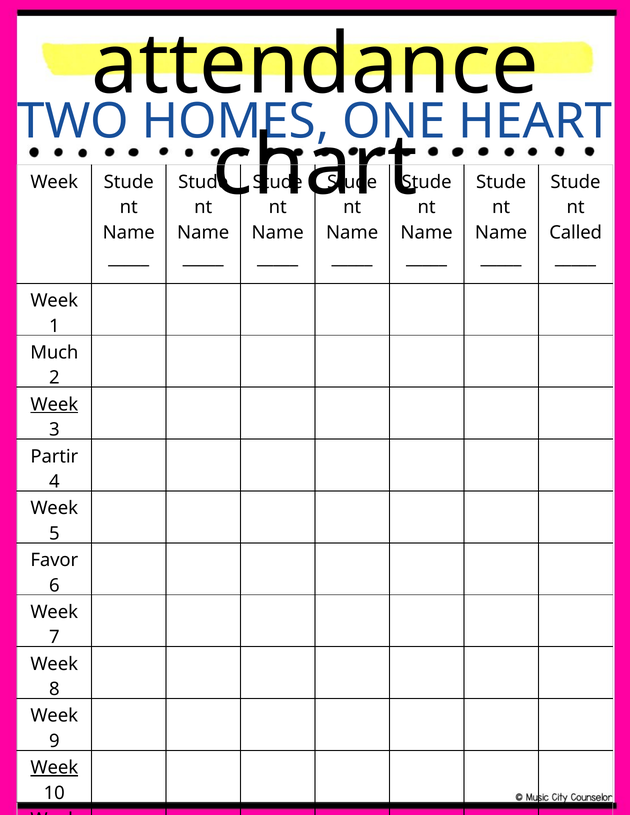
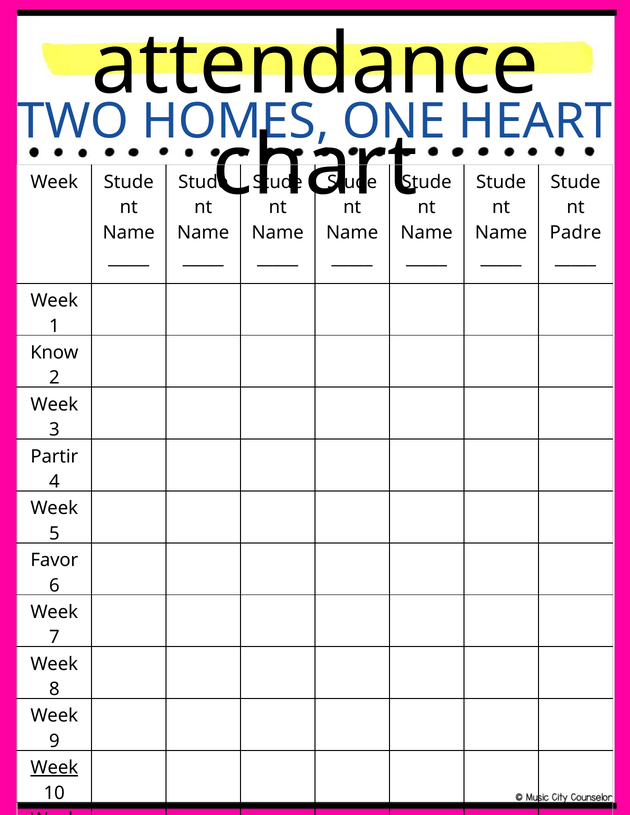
Called: Called -> Padre (575, 233)
Much: Much -> Know (54, 353)
Week underline: present -> none (54, 405)
